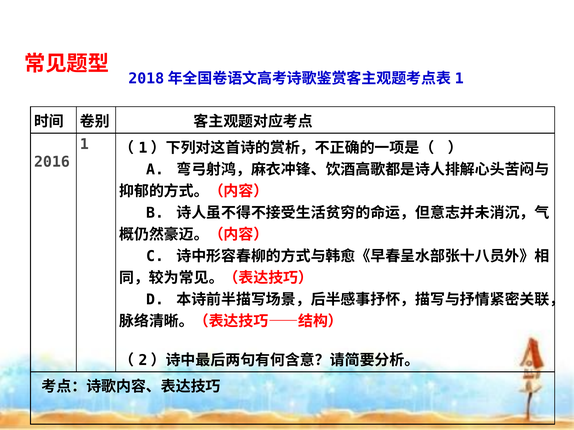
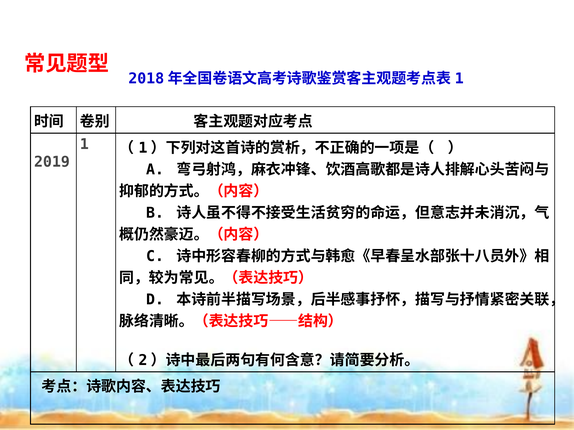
2016: 2016 -> 2019 (52, 162)
